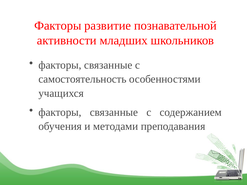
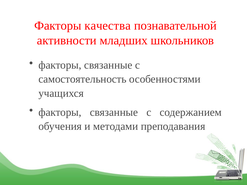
развитие: развитие -> качества (108, 26)
